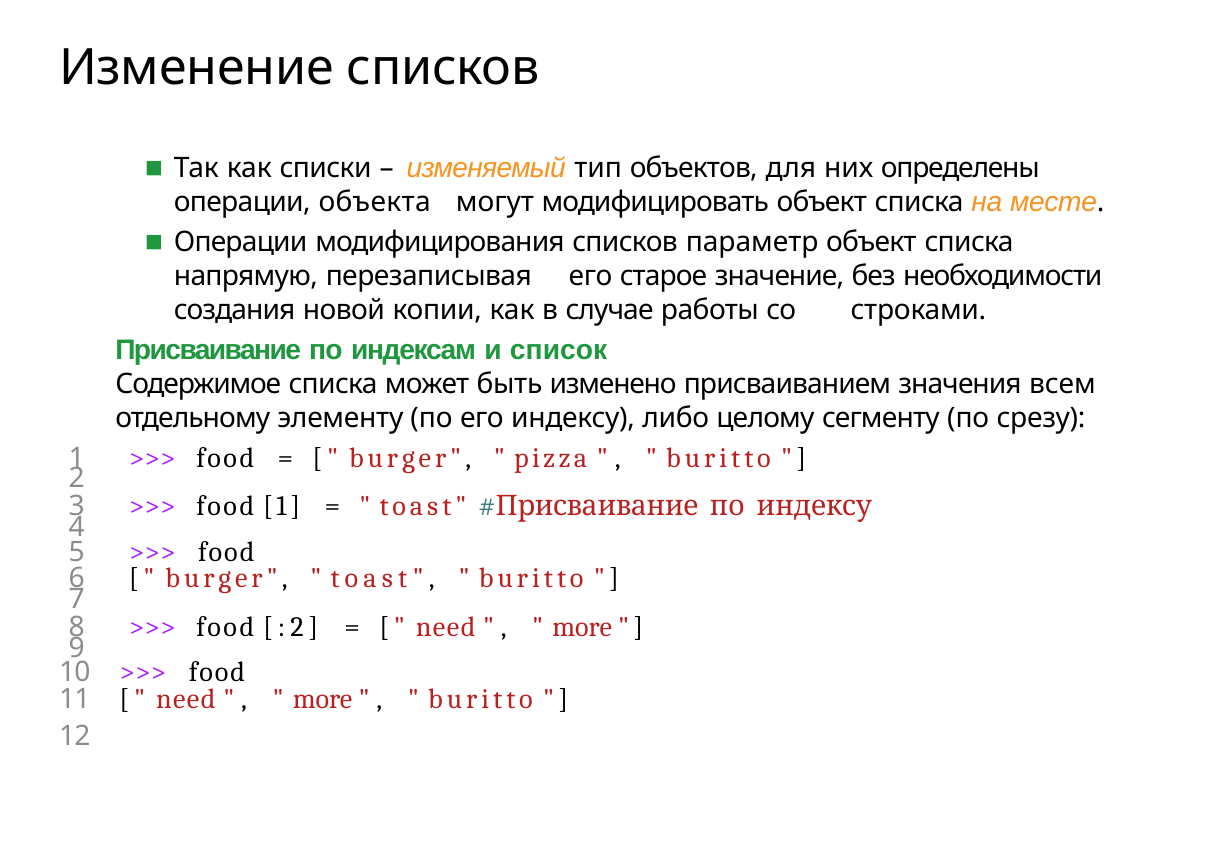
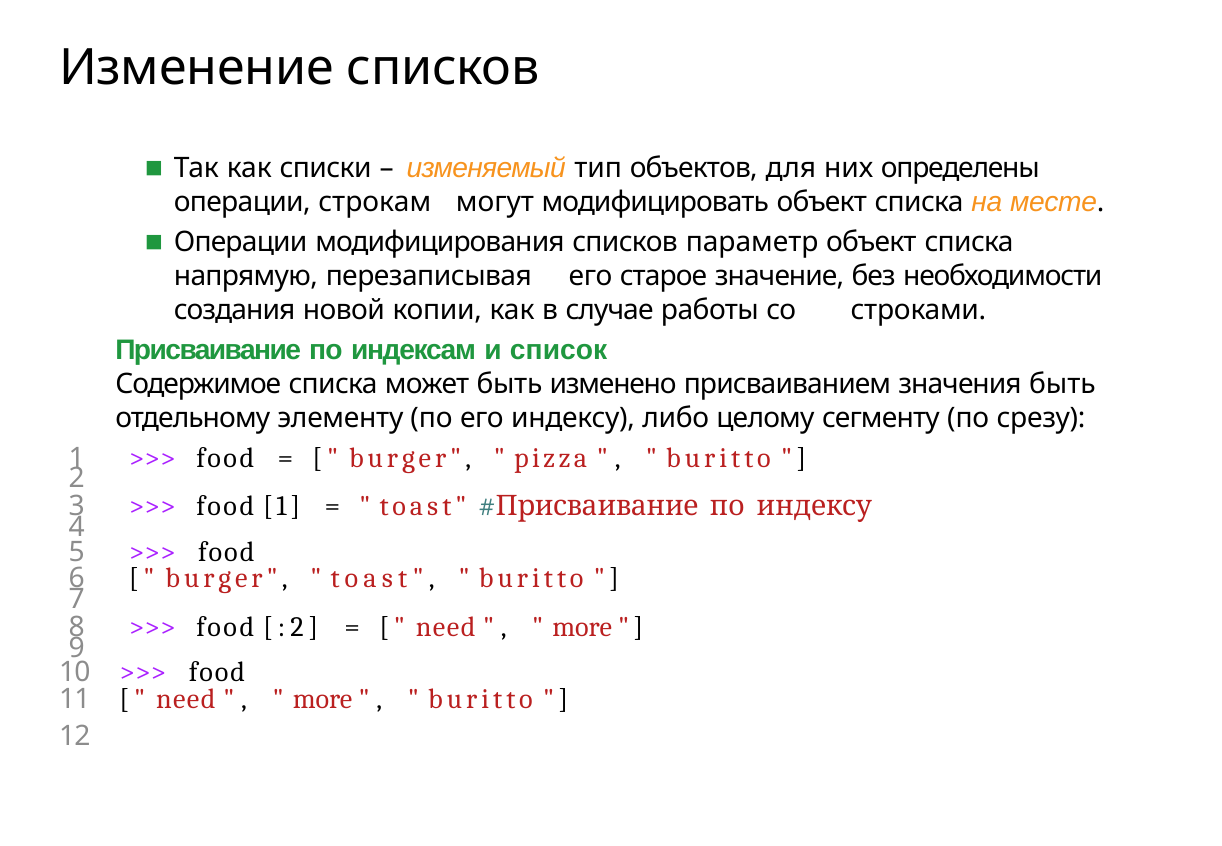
объекта: объекта -> строкам (375, 202)
значения всем: всем -> быть (1062, 384)
